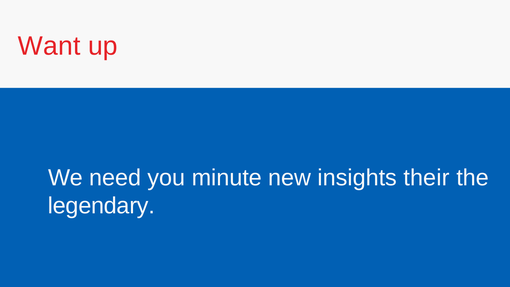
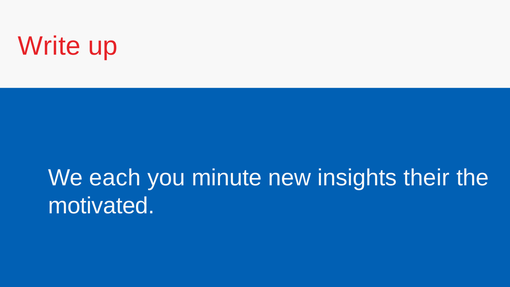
Want: Want -> Write (49, 46)
need: need -> each (115, 178)
legendary: legendary -> motivated (101, 206)
